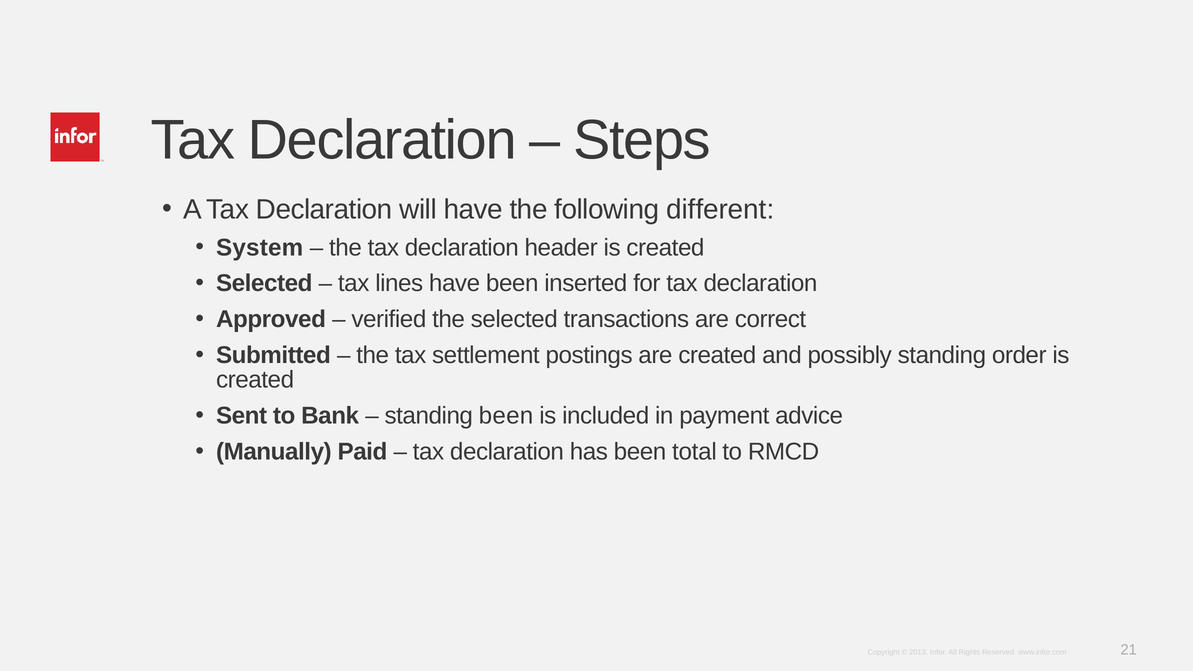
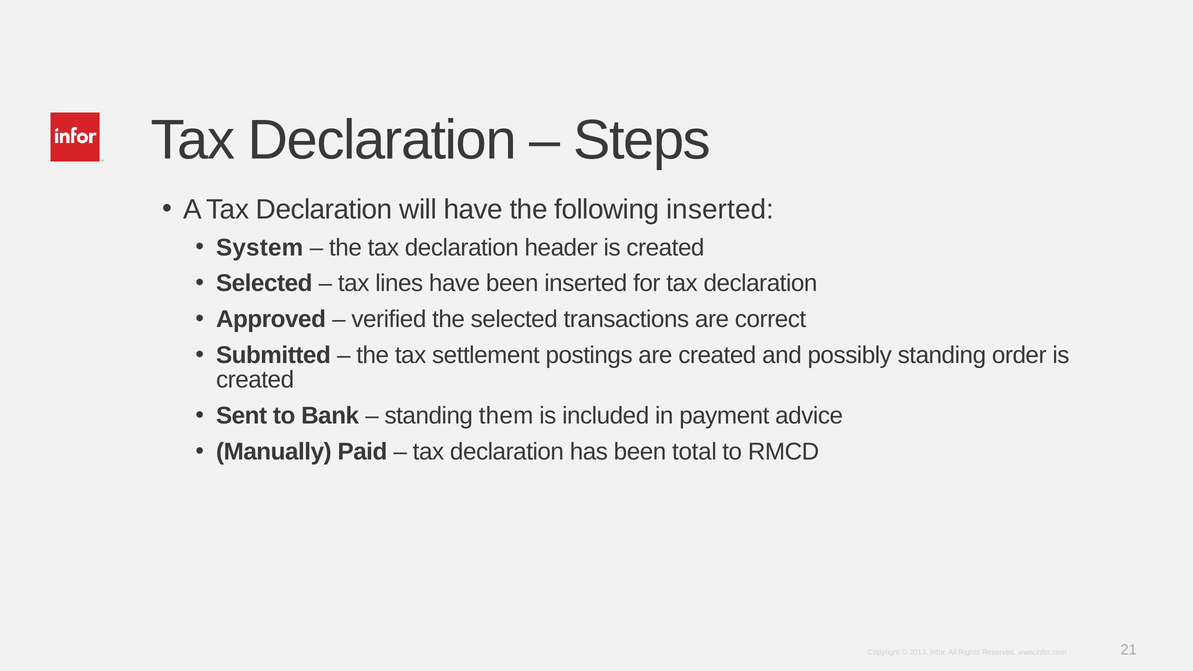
following different: different -> inserted (720, 210)
standing been: been -> them (506, 416)
